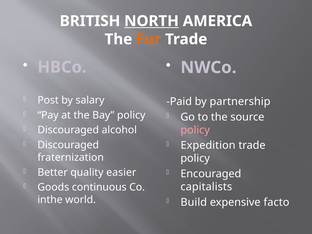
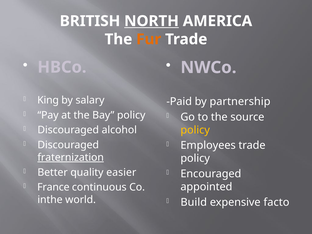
Post: Post -> King (48, 100)
policy colour: pink -> yellow (195, 130)
Expedition: Expedition -> Employees (208, 145)
fraternization underline: none -> present (71, 157)
Goods: Goods -> France (53, 187)
capitalists: capitalists -> appointed (206, 187)
